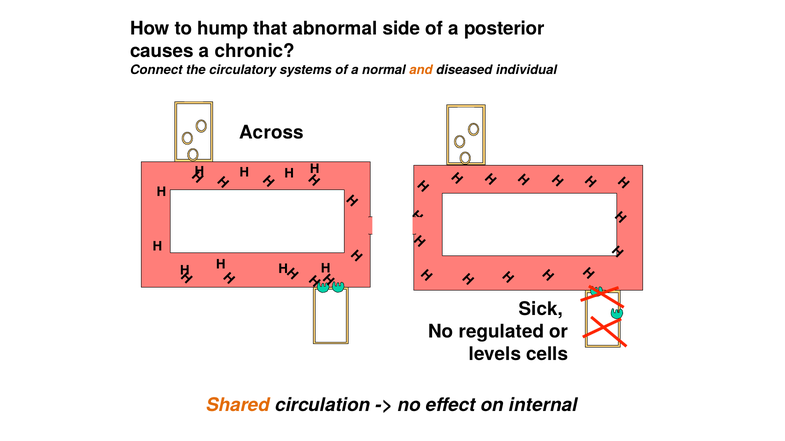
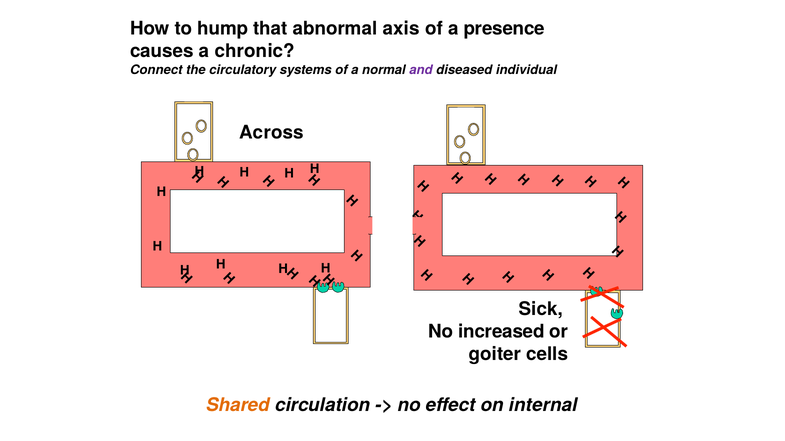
side: side -> axis (401, 29)
posterior: posterior -> presence (504, 29)
and colour: orange -> purple (421, 70)
regulated: regulated -> increased (502, 332)
levels: levels -> goiter (495, 354)
